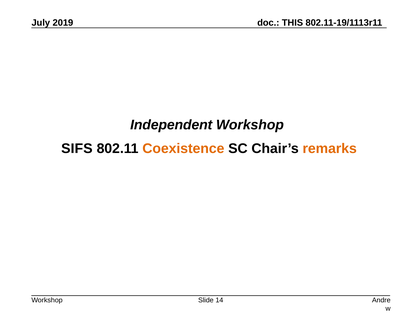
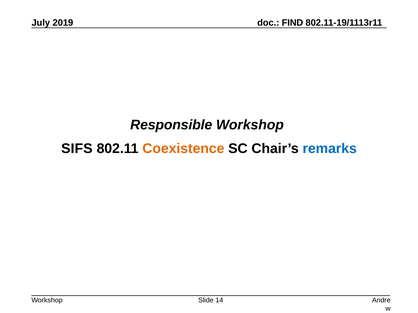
THIS: THIS -> FIND (293, 23)
Independent: Independent -> Responsible (171, 125)
remarks colour: orange -> blue (330, 149)
